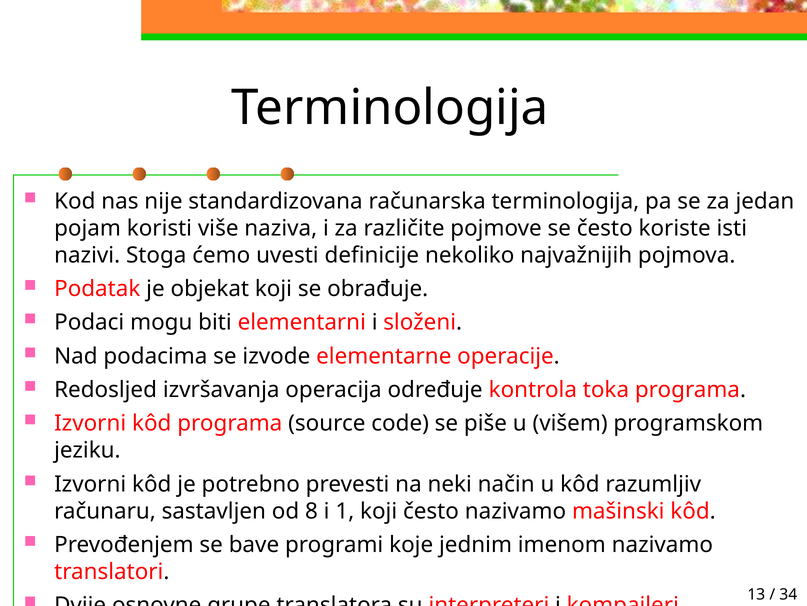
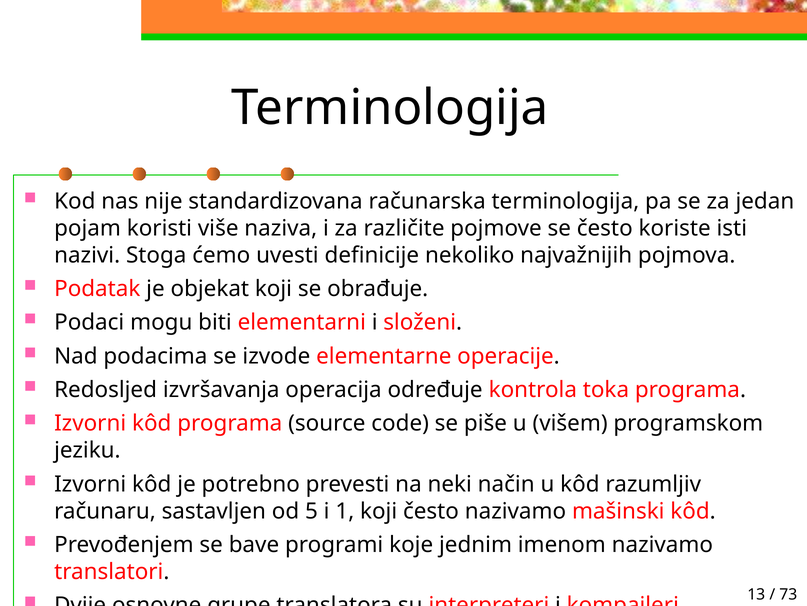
8: 8 -> 5 (311, 510)
34: 34 -> 73 (788, 594)
